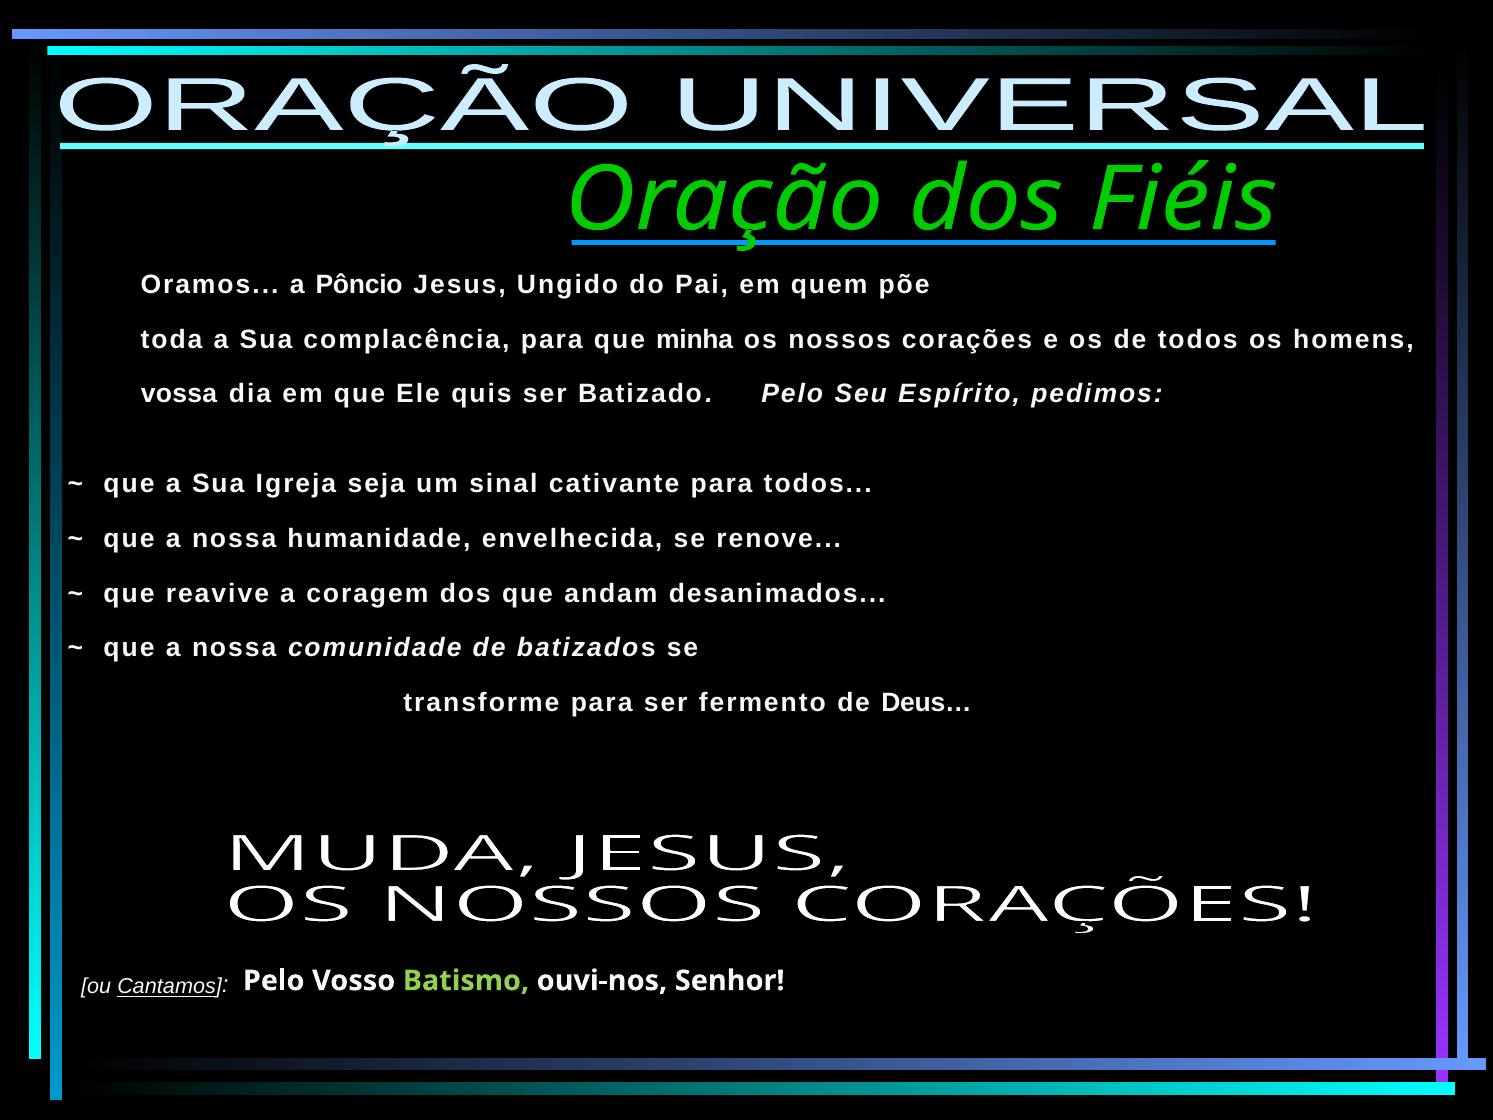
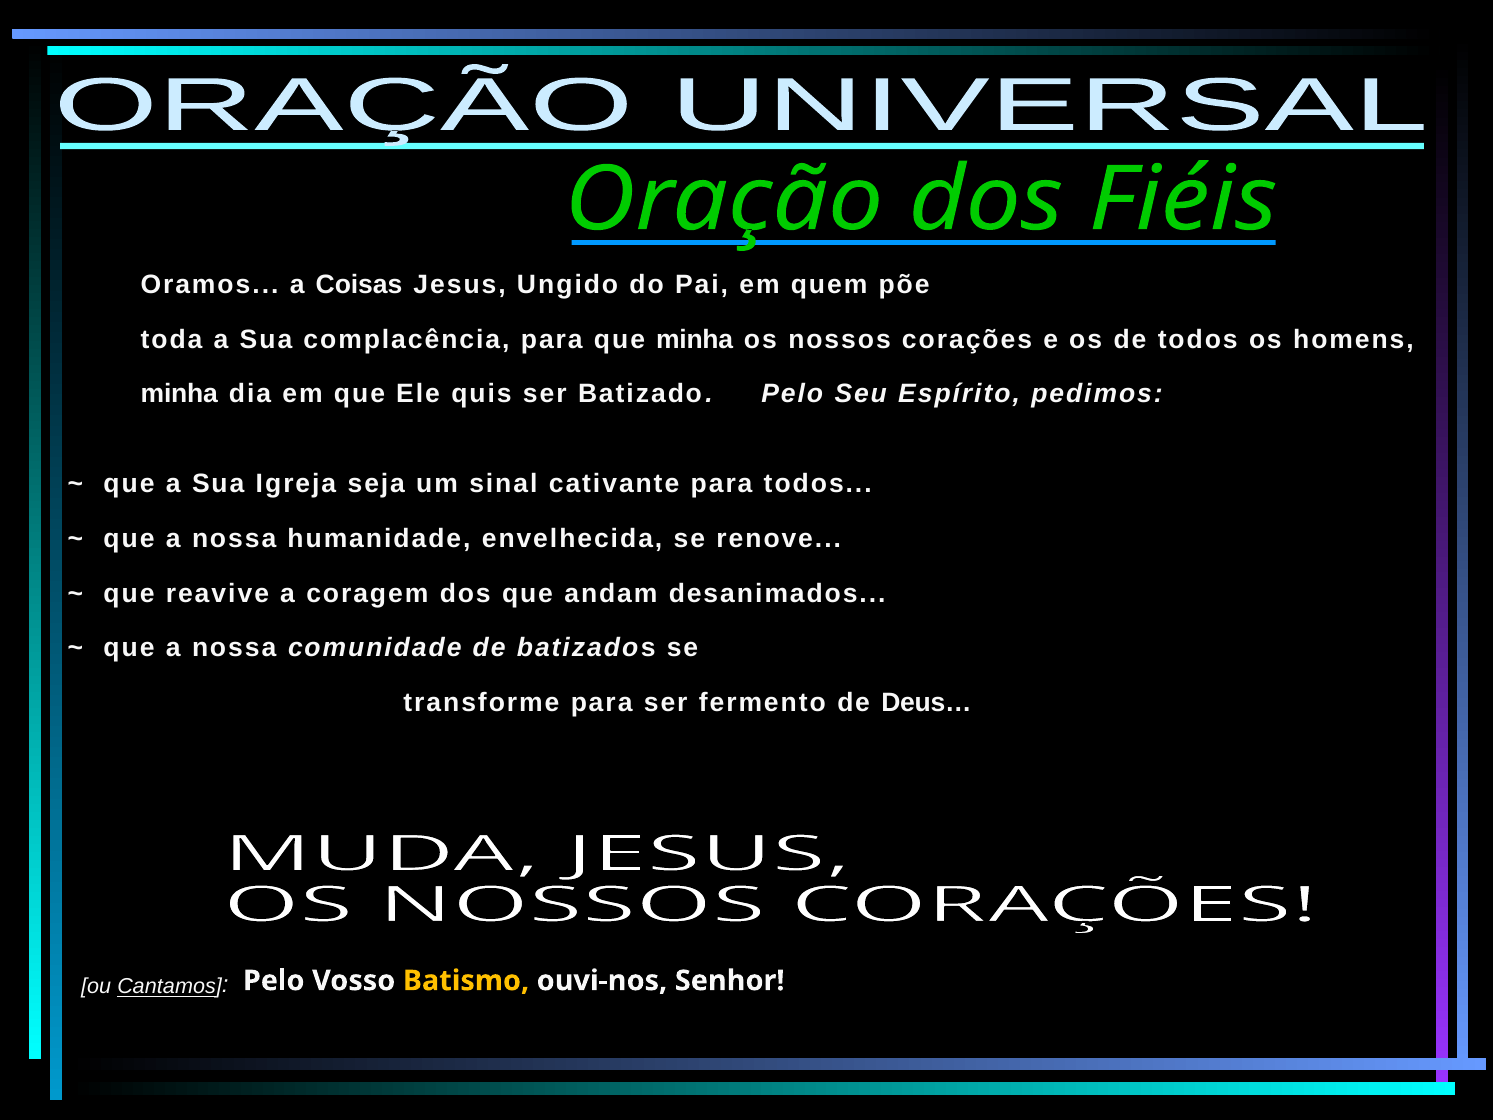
Pôncio: Pôncio -> Coisas (359, 285)
vossa: vossa -> minha (179, 394)
Batismo colour: light green -> yellow (466, 981)
